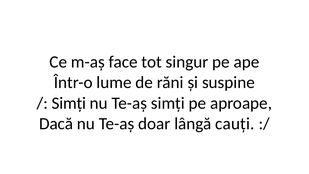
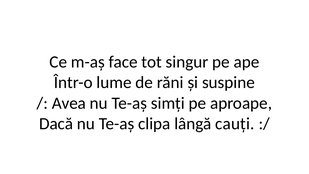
Simți: Simți -> Avea (69, 103)
doar: doar -> clipa (154, 124)
